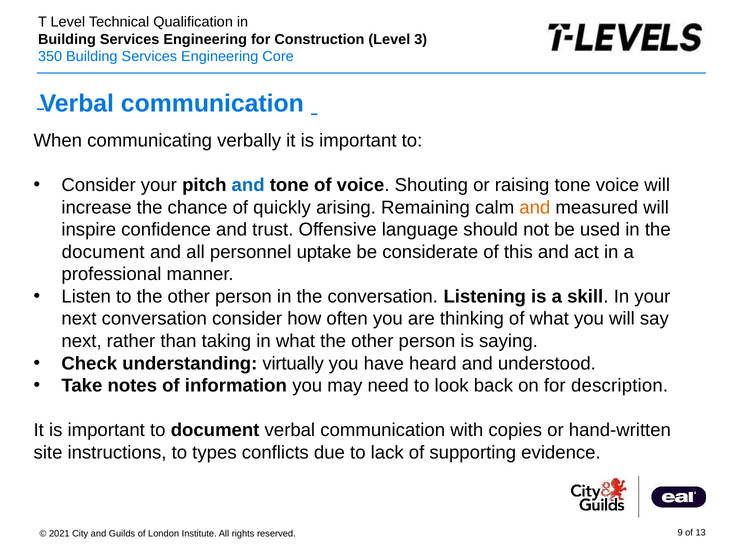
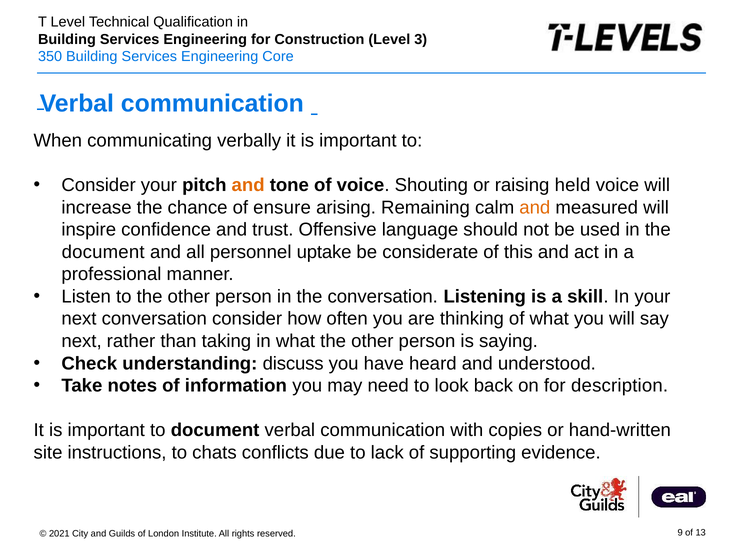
and colour: blue -> orange (248, 185)
raising tone: tone -> held (573, 185)
quickly: quickly -> ensure (282, 208)
virtually: virtually -> discuss (293, 364)
types: types -> chats (214, 453)
